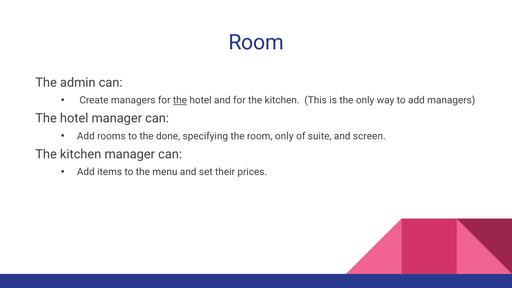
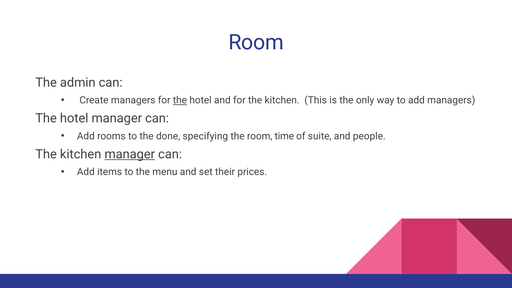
room only: only -> time (284, 136)
screen: screen -> people (369, 136)
manager underline: none -> present (130, 154)
